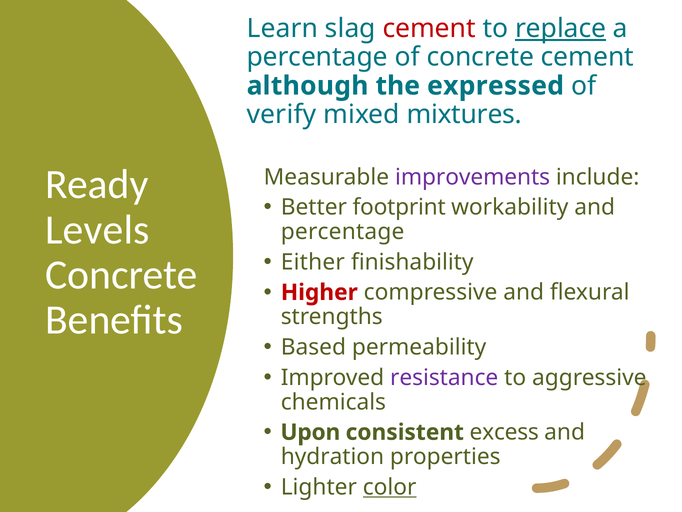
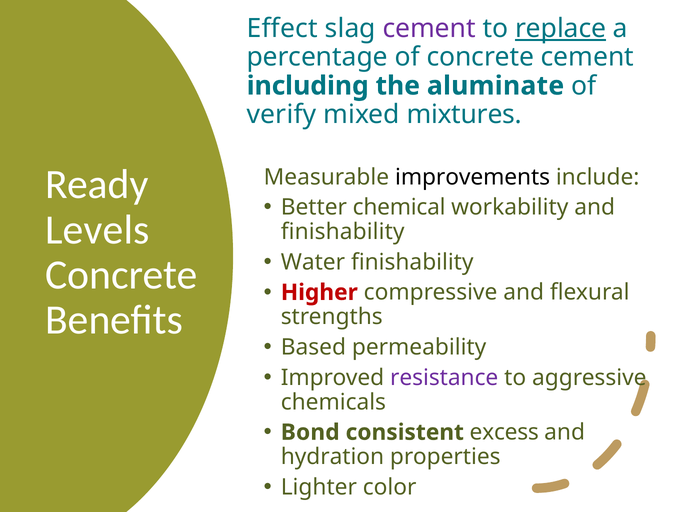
Learn: Learn -> Effect (282, 29)
cement colour: red -> purple (429, 29)
although: although -> including (308, 86)
expressed: expressed -> aluminate (496, 86)
improvements colour: purple -> black (473, 177)
footprint: footprint -> chemical (399, 207)
percentage: percentage -> finishability (343, 232)
Either: Either -> Water (313, 262)
Upon: Upon -> Bond (310, 432)
color underline: present -> none (390, 487)
